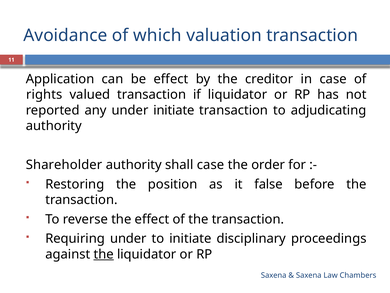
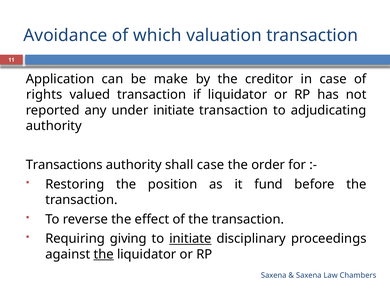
be effect: effect -> make (171, 79)
Shareholder: Shareholder -> Transactions (64, 164)
false: false -> fund (269, 184)
Requiring under: under -> giving (128, 238)
initiate underline: none -> present (190, 238)
